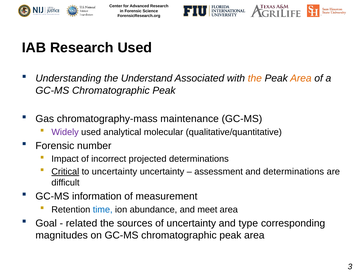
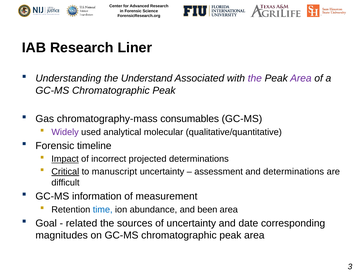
Research Used: Used -> Liner (135, 48)
the colour: orange -> purple (255, 78)
Area colour: orange -> purple (301, 78)
maintenance: maintenance -> consumables (190, 119)
number: number -> timeline (94, 146)
Impact underline: none -> present (65, 159)
to uncertainty: uncertainty -> manuscript (114, 172)
meet: meet -> been (207, 210)
type: type -> date (248, 223)
